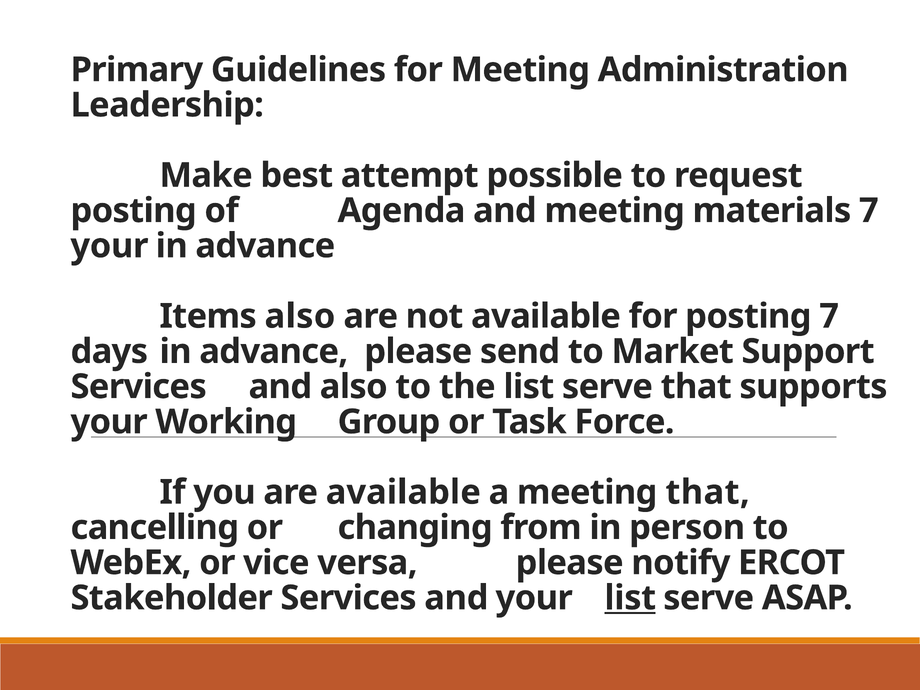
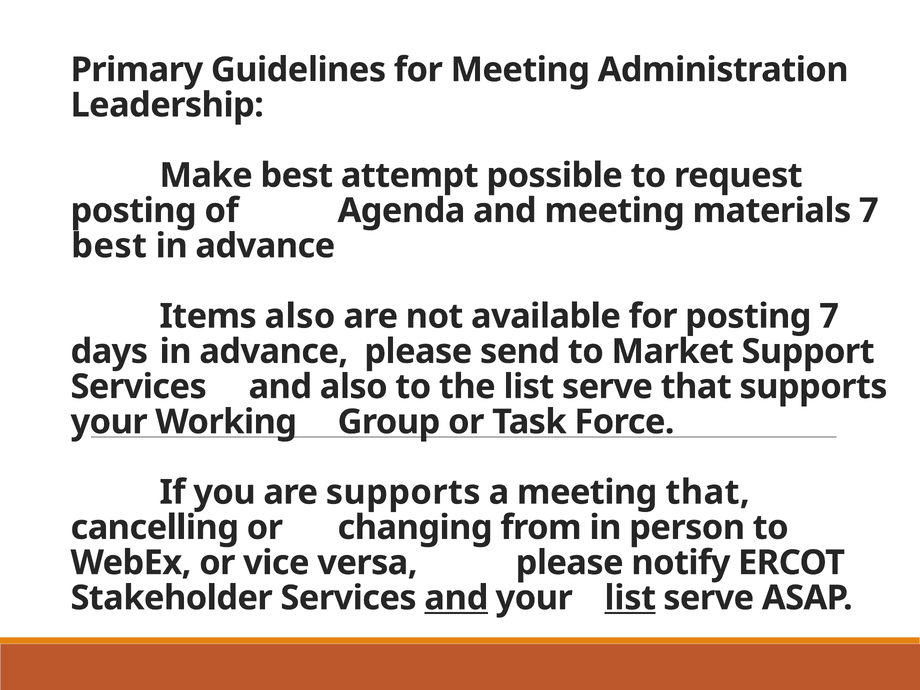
your: your -> best (109, 246)
are available: available -> supports (403, 492)
and underline: none -> present (456, 598)
